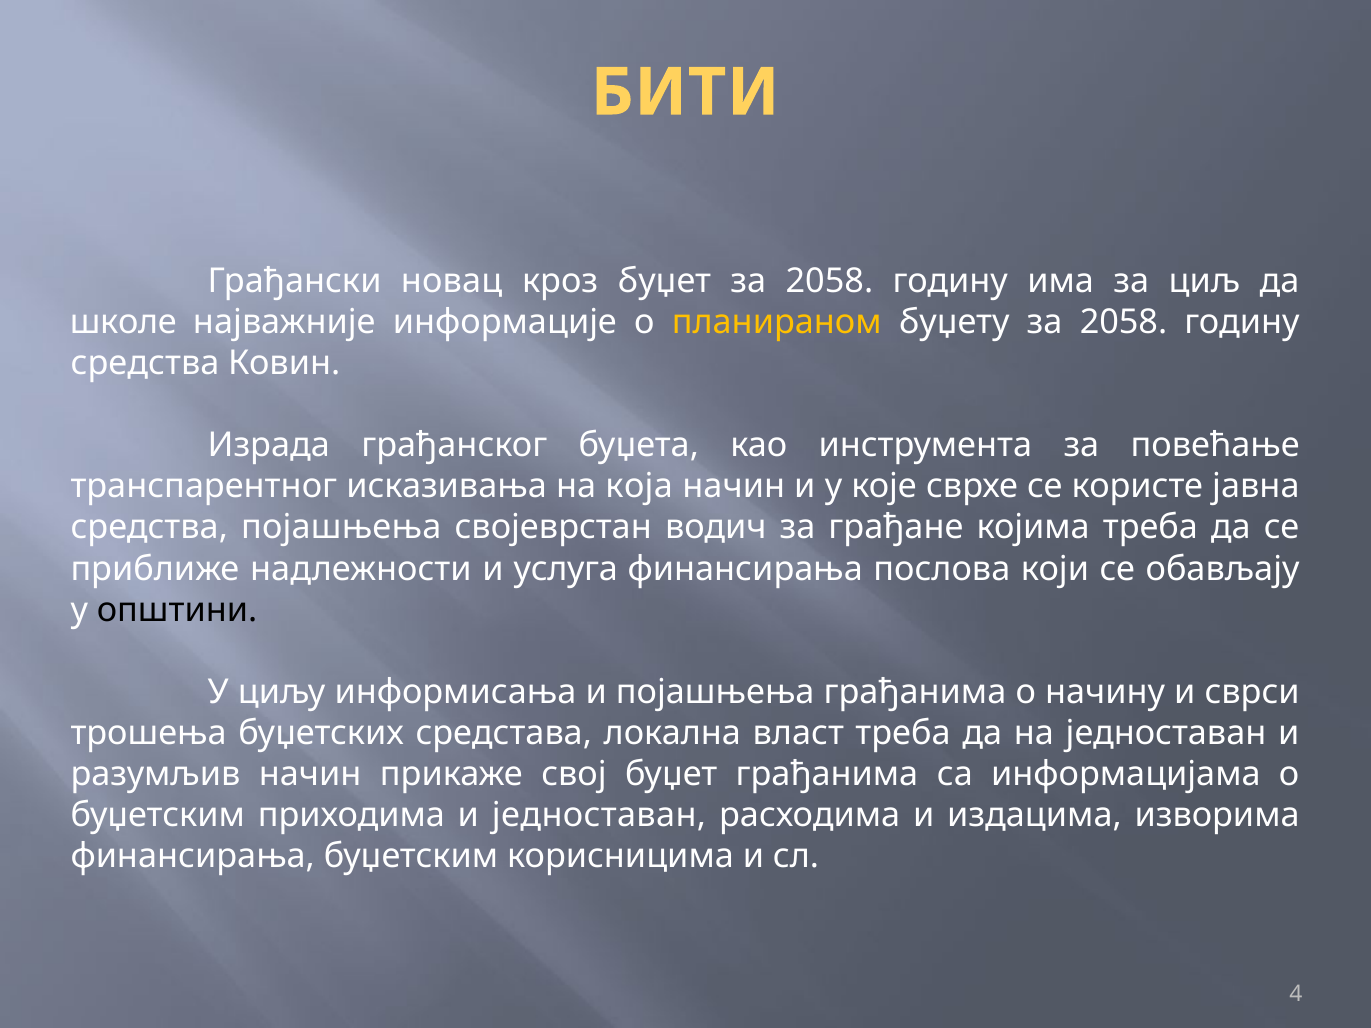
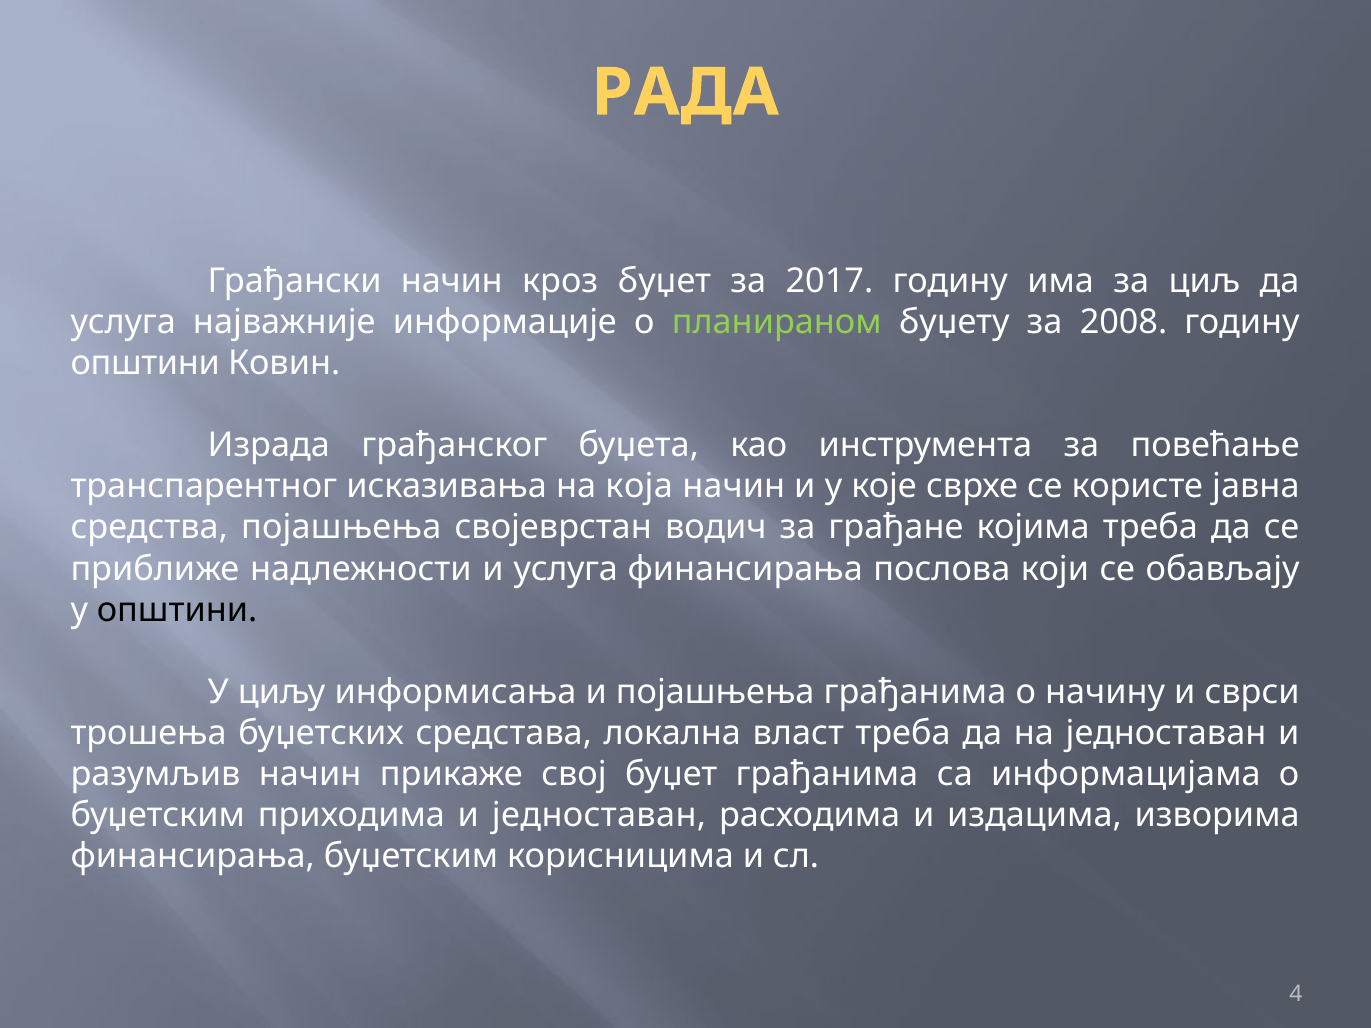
БИТИ: БИТИ -> РАДА (685, 93)
Грађански новац: новац -> начин (452, 281)
буџет за 2058: 2058 -> 2017 (829, 281)
школе: школе -> услуга (123, 322)
планираном colour: yellow -> light green (777, 322)
буџету за 2058: 2058 -> 2008 (1123, 322)
средства: средства -> општини (145, 363)
